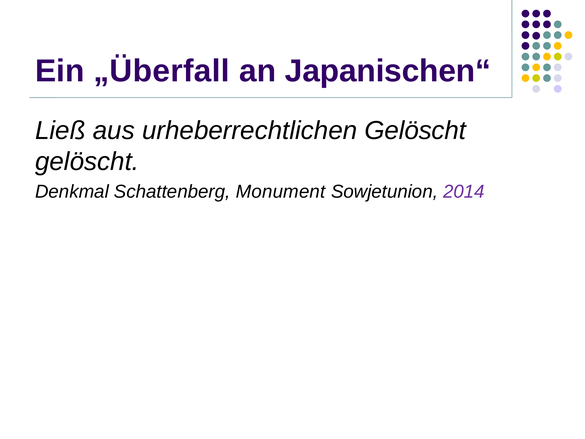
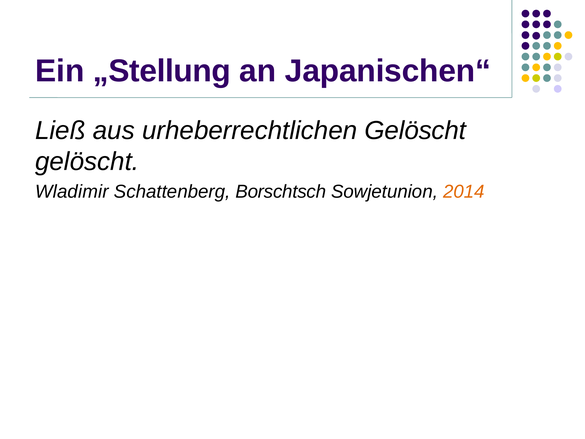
„Überfall: „Überfall -> „Stellung (162, 71)
Denkmal: Denkmal -> Wladimir (72, 192)
Monument: Monument -> Borschtsch (281, 192)
2014 colour: purple -> orange (464, 192)
